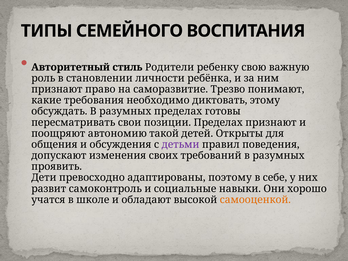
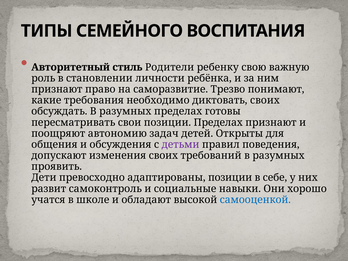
диктовать этому: этому -> своих (265, 100)
такой: такой -> задач (164, 133)
адаптированы поэтому: поэтому -> позиции (230, 178)
самооценкой colour: orange -> blue (255, 200)
